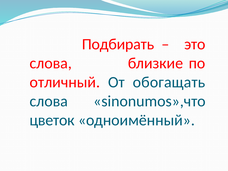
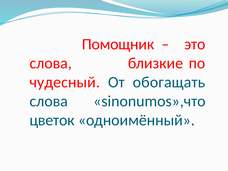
Подбирать: Подбирать -> Помощник (118, 44)
отличный: отличный -> чудесный (65, 82)
